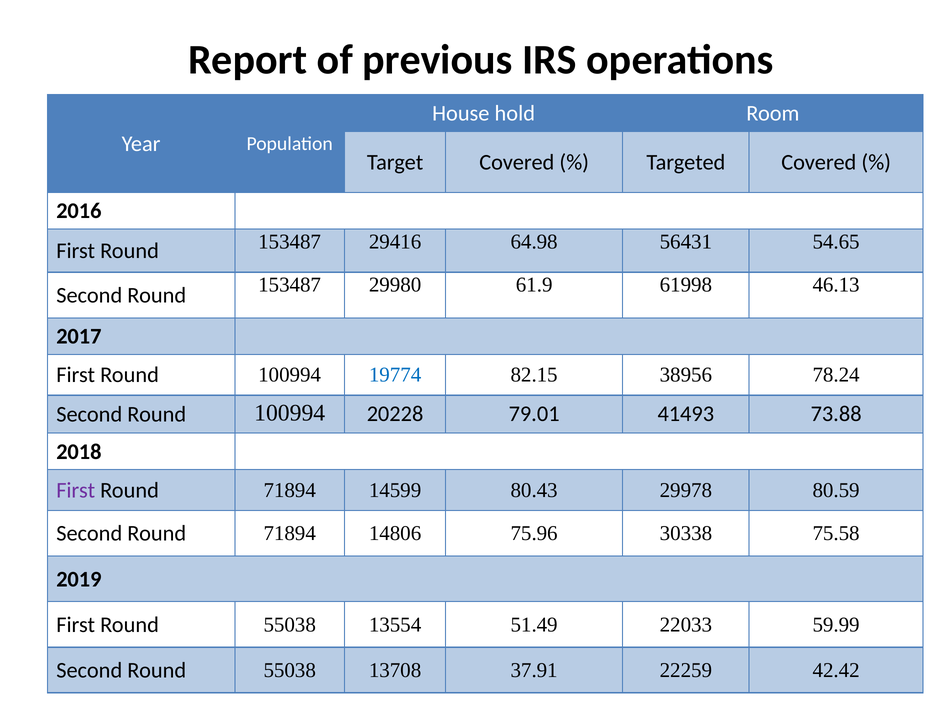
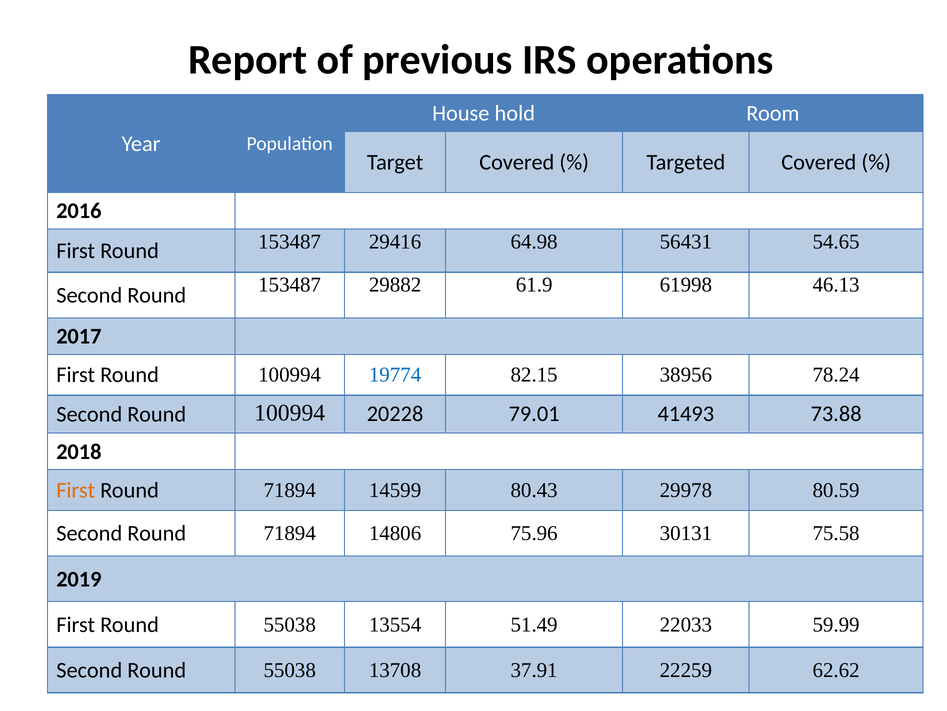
29980: 29980 -> 29882 (395, 285)
First colour: purple -> orange (76, 490)
30338: 30338 -> 30131 (686, 533)
42.42: 42.42 -> 62.62 (836, 669)
